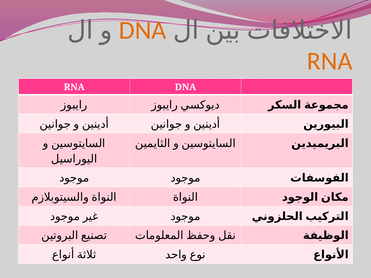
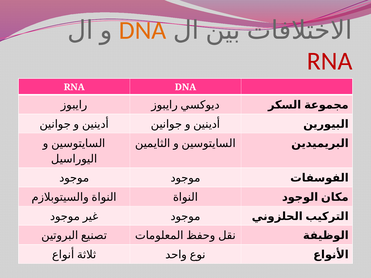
RNA colour: orange -> red (330, 61)
